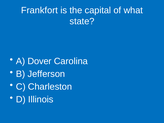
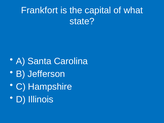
Dover: Dover -> Santa (39, 61)
Charleston: Charleston -> Hampshire (50, 87)
